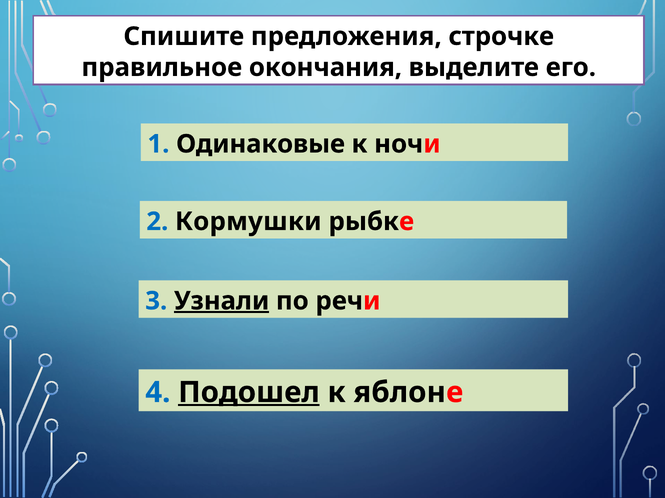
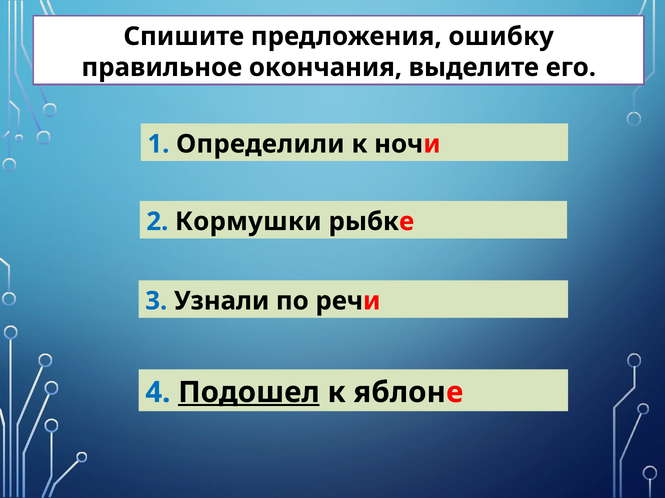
строчке: строчке -> ошибку (501, 36)
Одинаковые: Одинаковые -> Определили (260, 144)
Узнали underline: present -> none (222, 301)
